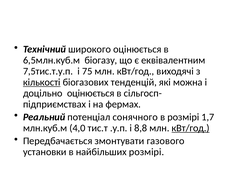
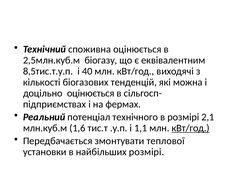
широкого: широкого -> споживна (90, 49)
6,5млн.куб.м: 6,5млн.куб.м -> 2,5млн.куб.м (51, 60)
7,5тис.т.у.п: 7,5тис.т.у.п -> 8,5тис.т.у.п (48, 71)
75: 75 -> 40 (87, 71)
кількості underline: present -> none (42, 82)
сонячного: сонячного -> технічного (135, 117)
1,7: 1,7 -> 2,1 (208, 117)
4,0: 4,0 -> 1,6 (77, 128)
8,8: 8,8 -> 1,1 (141, 128)
газового: газового -> теплової (166, 141)
